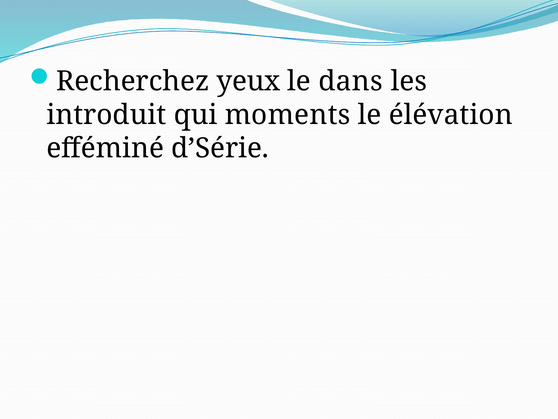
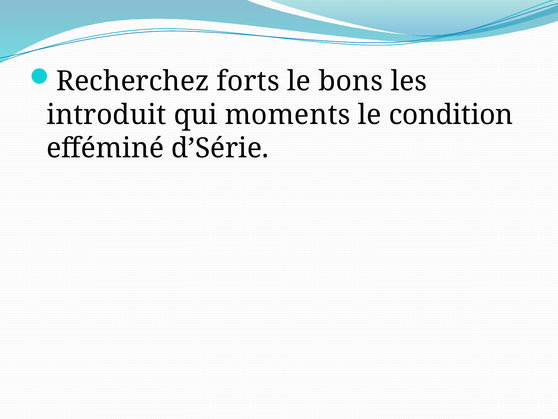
yeux: yeux -> forts (248, 81)
dans: dans -> bons (351, 81)
élévation: élévation -> condition (451, 115)
